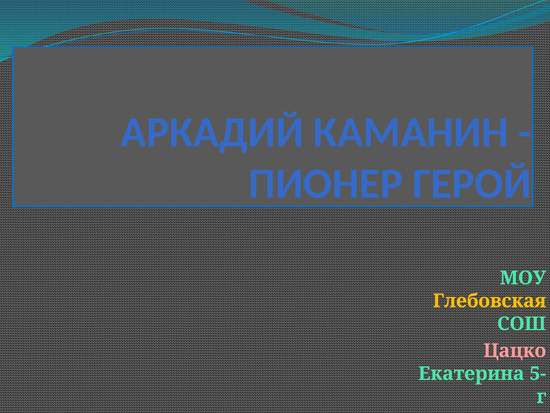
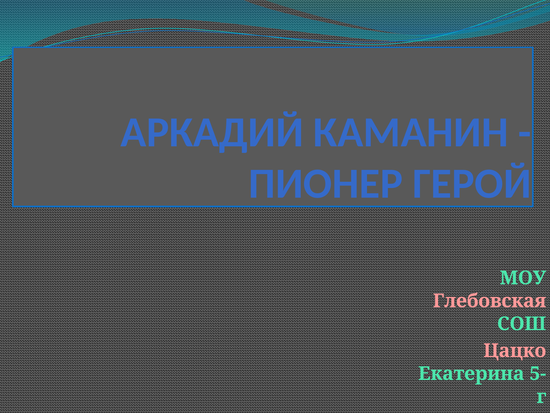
Глебовская colour: yellow -> pink (490, 301)
